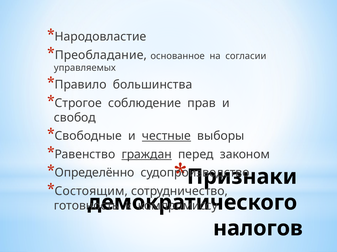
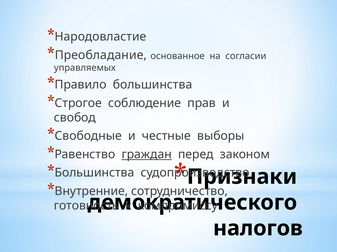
честные underline: present -> none (166, 136)
Определённо: Определённо -> Большинства (94, 173)
Состоящим: Состоящим -> Внутренние (91, 192)
